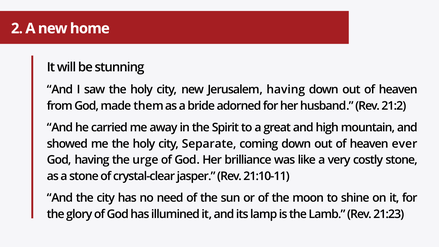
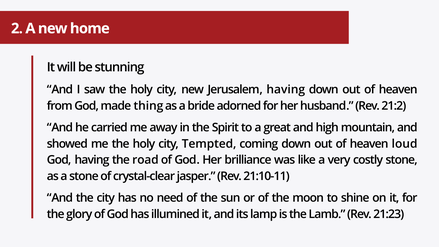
them: them -> thing (148, 106)
Separate: Separate -> Tempted (209, 144)
ever: ever -> loud (405, 144)
urge: urge -> road (145, 160)
